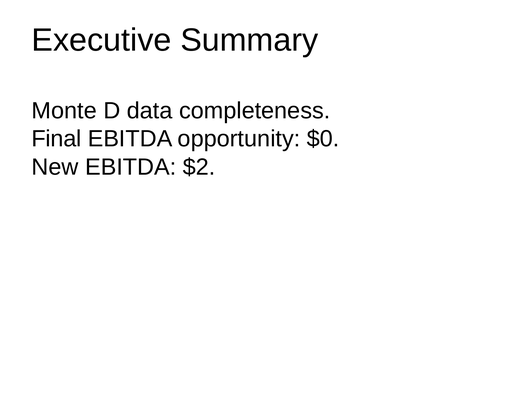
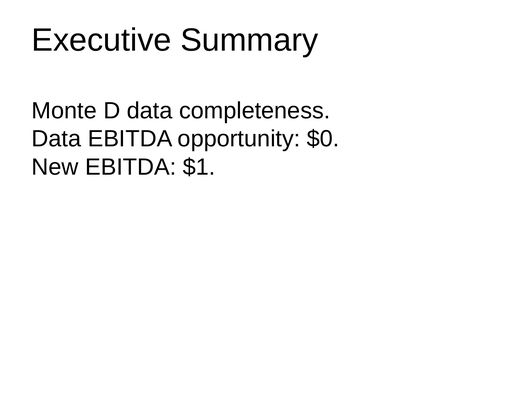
Final: Final -> Data (56, 139)
$2: $2 -> $1 (199, 167)
